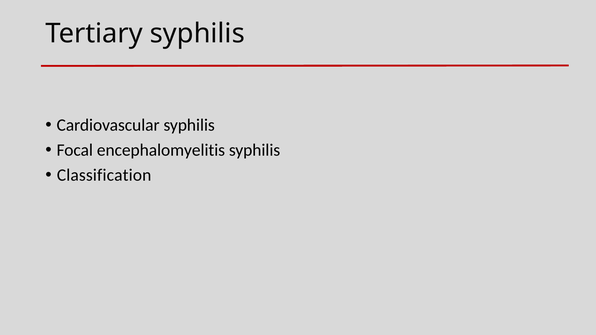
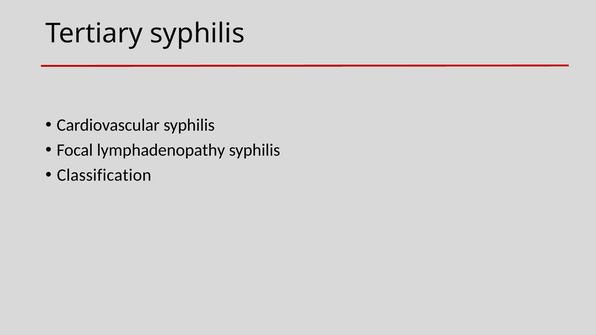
encephalomyelitis: encephalomyelitis -> lymphadenopathy (161, 150)
